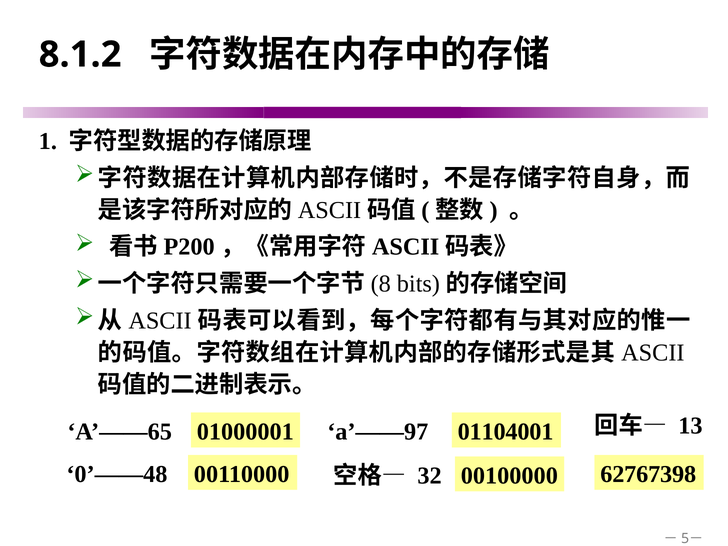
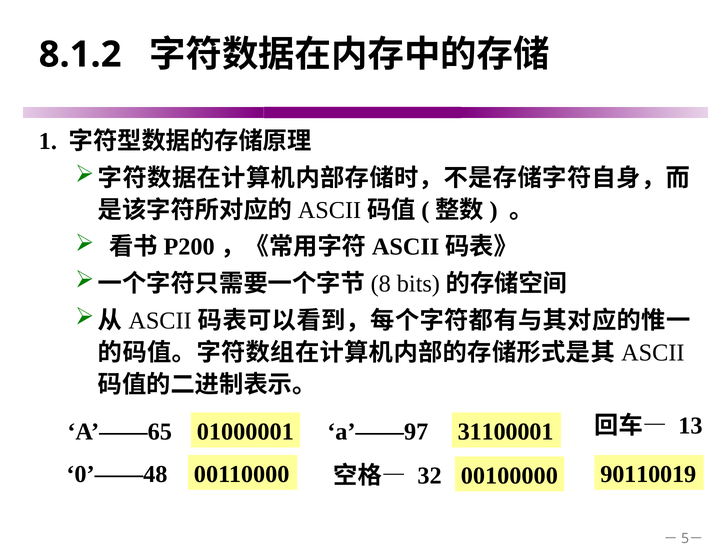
01104001: 01104001 -> 31100001 (506, 432)
62767398: 62767398 -> 90110019 (648, 474)
